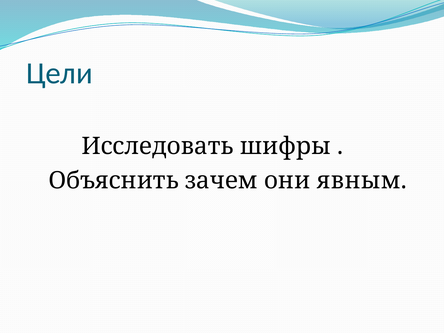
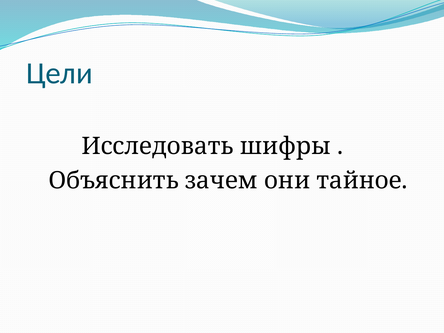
явным: явным -> тайное (362, 181)
